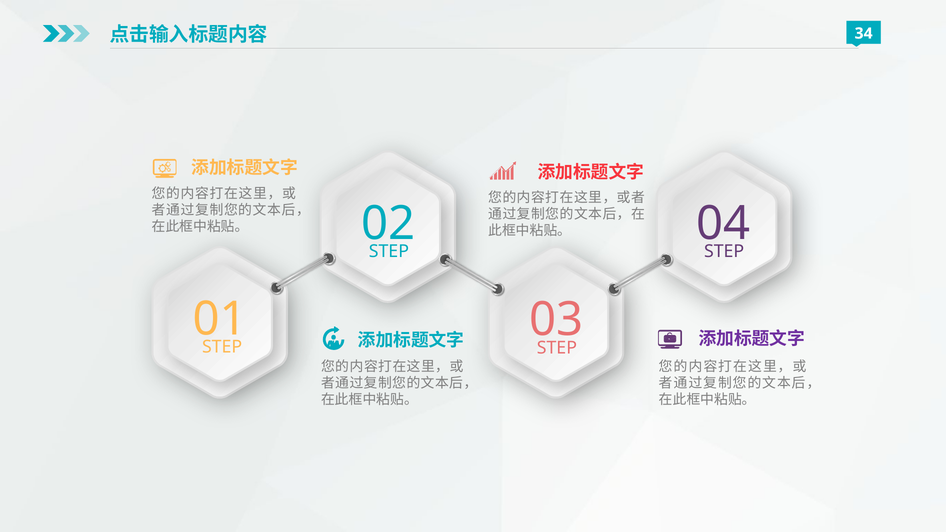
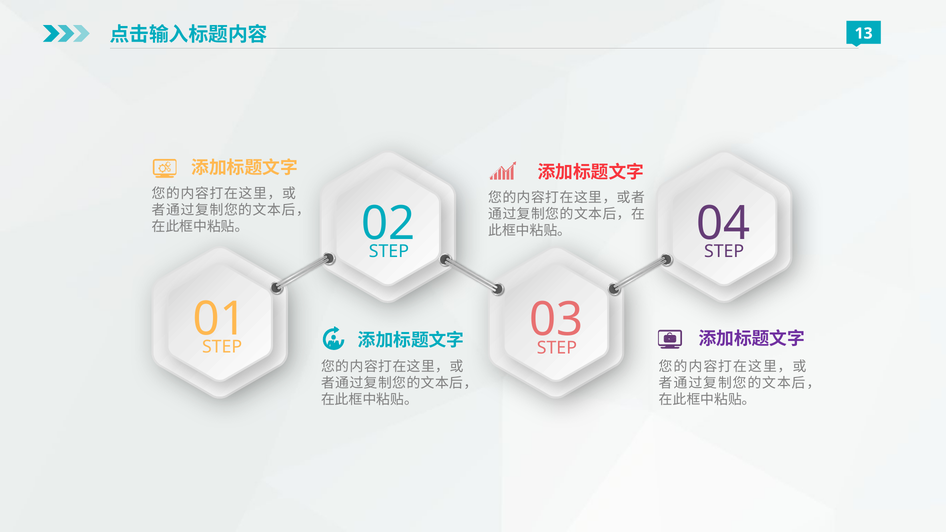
34: 34 -> 13 (864, 33)
